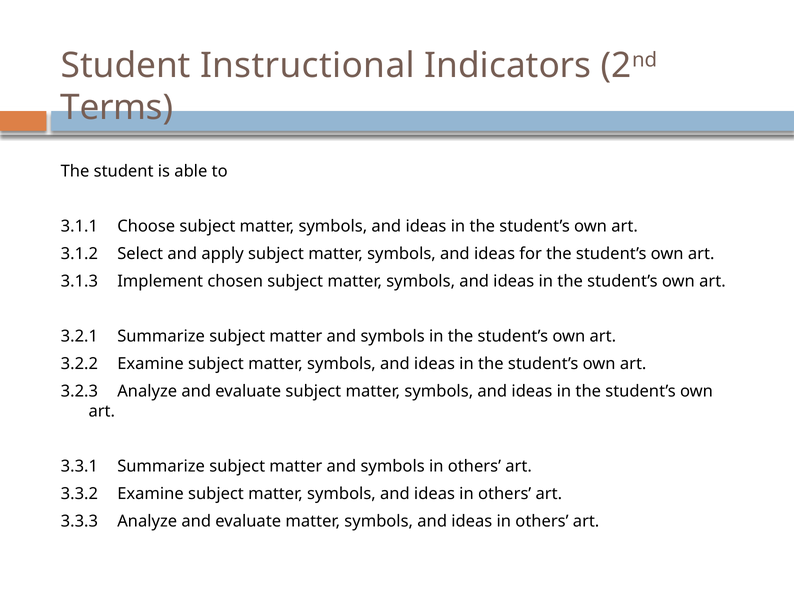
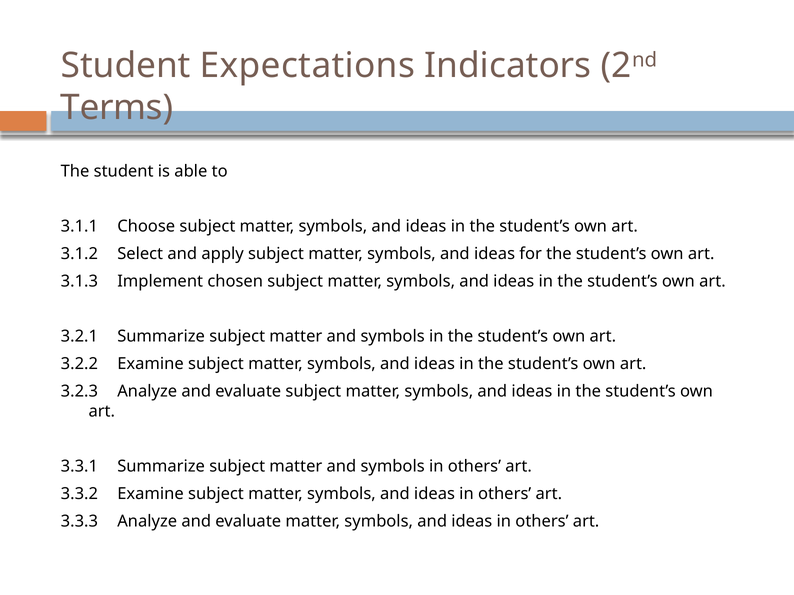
Instructional: Instructional -> Expectations (307, 65)
